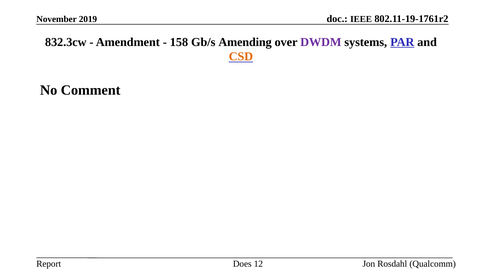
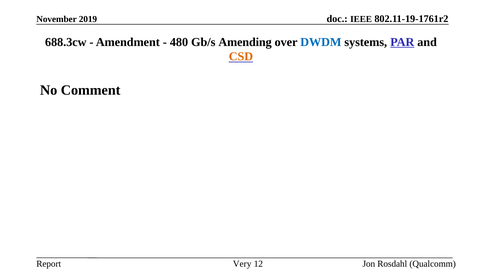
832.3cw: 832.3cw -> 688.3cw (66, 42)
158: 158 -> 480 (179, 42)
DWDM colour: purple -> blue (321, 42)
Does: Does -> Very (242, 264)
